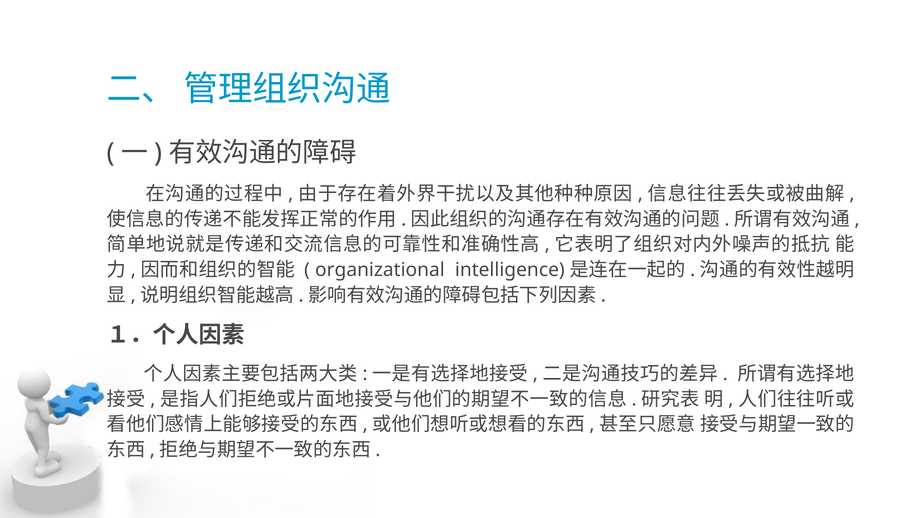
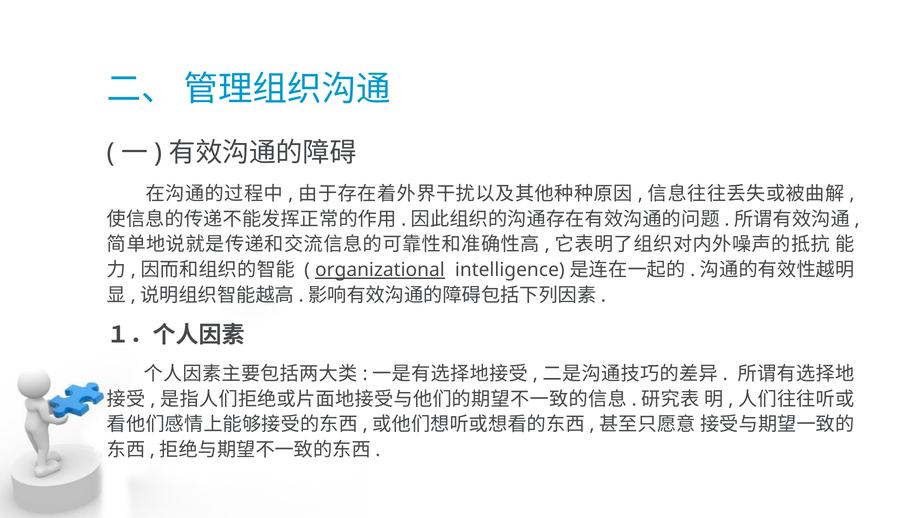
organizational underline: none -> present (380, 270)
